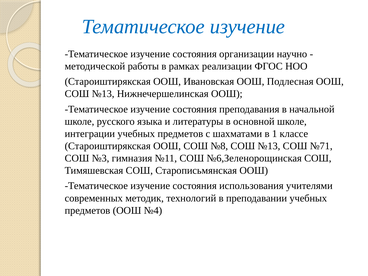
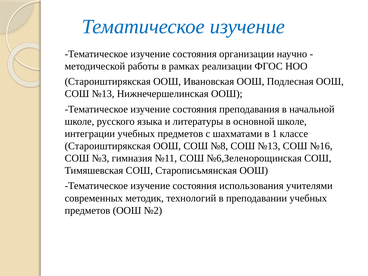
№71: №71 -> №16 (321, 146)
№4: №4 -> №2 (153, 210)
